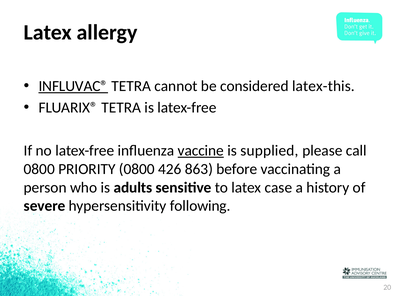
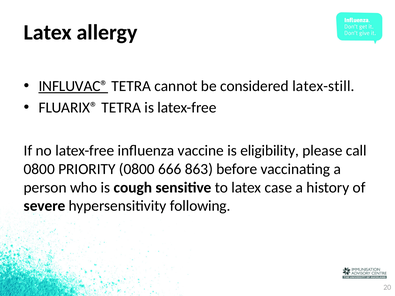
latex-this: latex-this -> latex-still (323, 86)
vaccine underline: present -> none (201, 151)
supplied: supplied -> eligibility (270, 151)
426: 426 -> 666 (170, 169)
adults: adults -> cough (133, 188)
